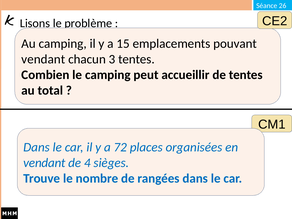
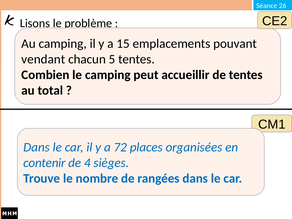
3: 3 -> 5 (112, 59)
vendant: vendant -> contenir (44, 163)
